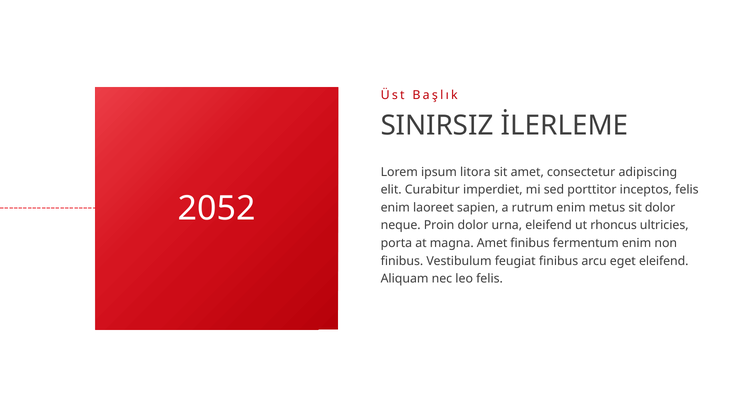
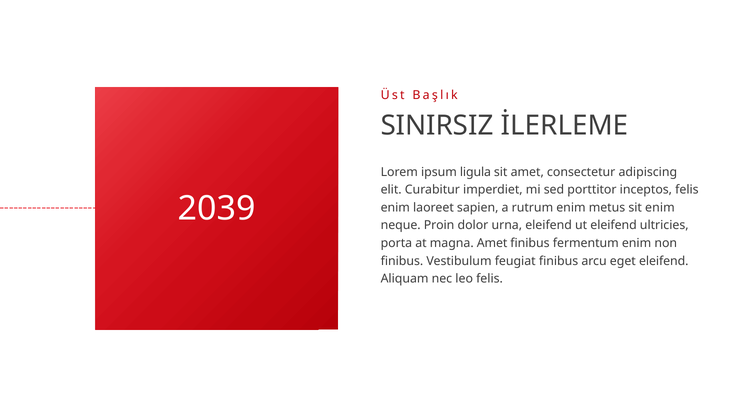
litora: litora -> ligula (475, 172)
2052: 2052 -> 2039 (217, 208)
sit dolor: dolor -> enim (660, 208)
ut rhoncus: rhoncus -> eleifend (614, 226)
